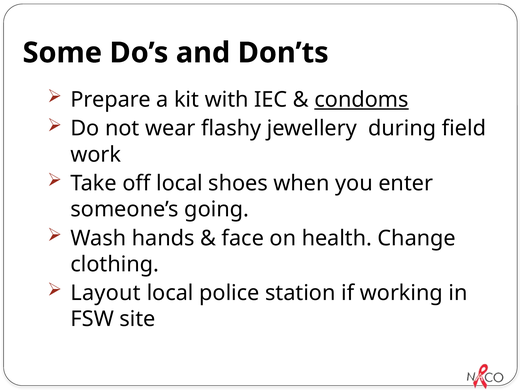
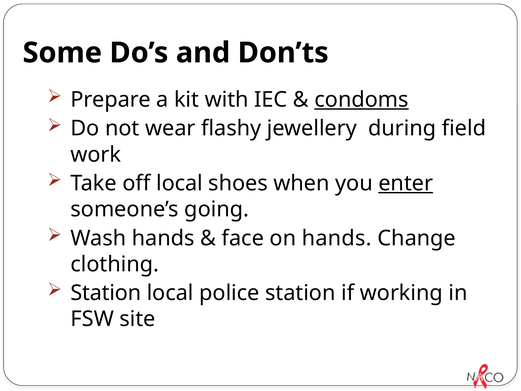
enter underline: none -> present (406, 183)
on health: health -> hands (337, 238)
Layout: Layout -> Station (106, 293)
